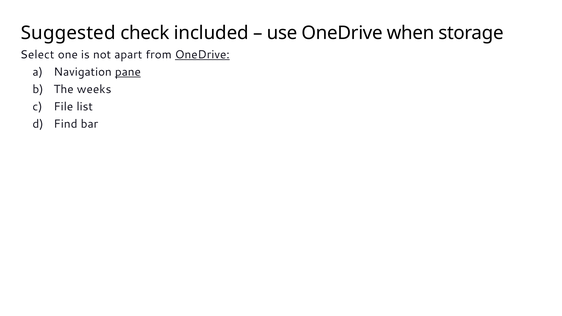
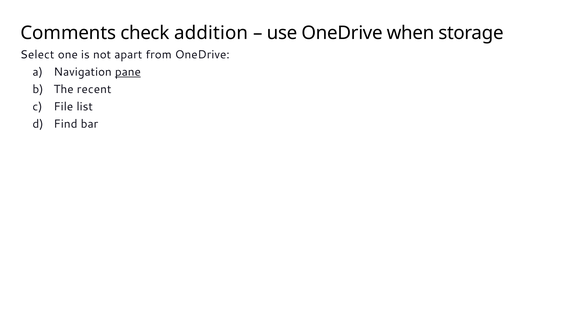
Suggested: Suggested -> Comments (68, 33)
included: included -> addition (211, 33)
OneDrive underline: present -> none (202, 55)
weeks: weeks -> recent (94, 89)
